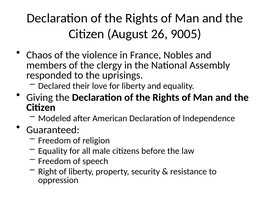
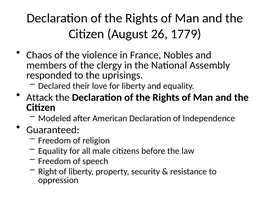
9005: 9005 -> 1779 (186, 34)
Giving: Giving -> Attack (40, 98)
